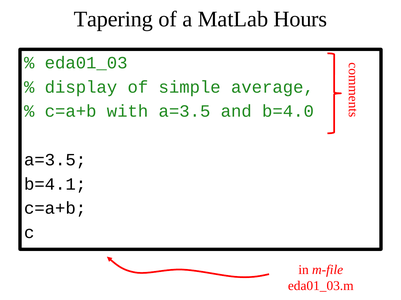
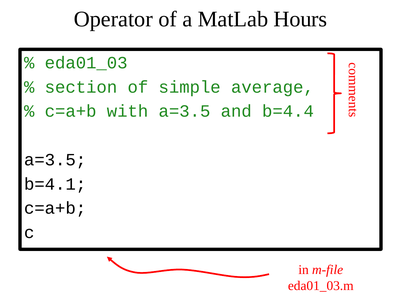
Tapering: Tapering -> Operator (113, 19)
display: display -> section (81, 87)
b=4.0: b=4.0 -> b=4.4 (288, 112)
